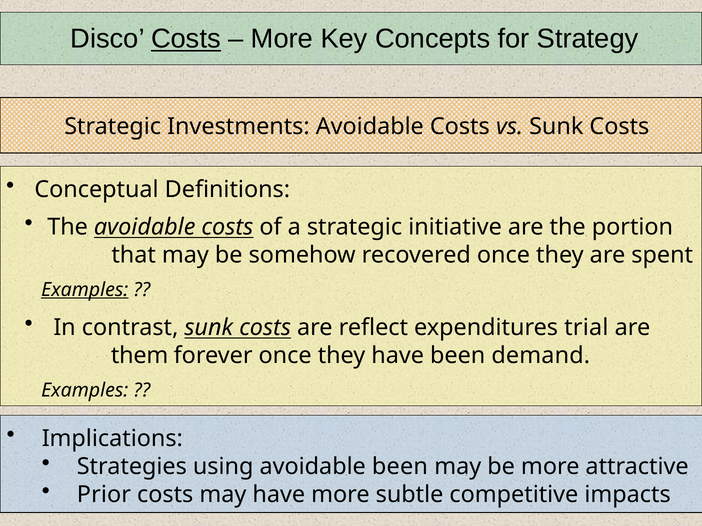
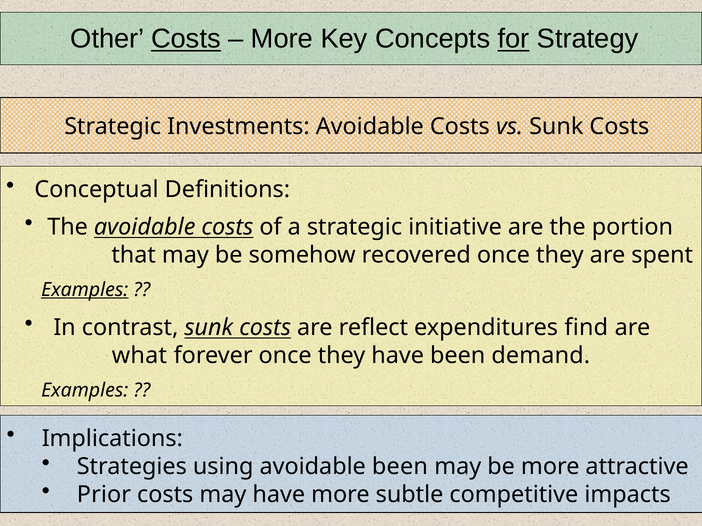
Disco: Disco -> Other (107, 39)
for underline: none -> present (514, 39)
trial: trial -> find (586, 328)
them: them -> what (139, 356)
